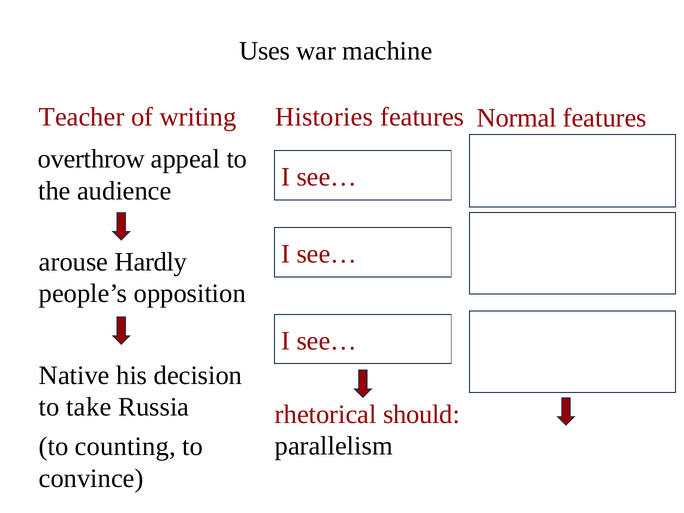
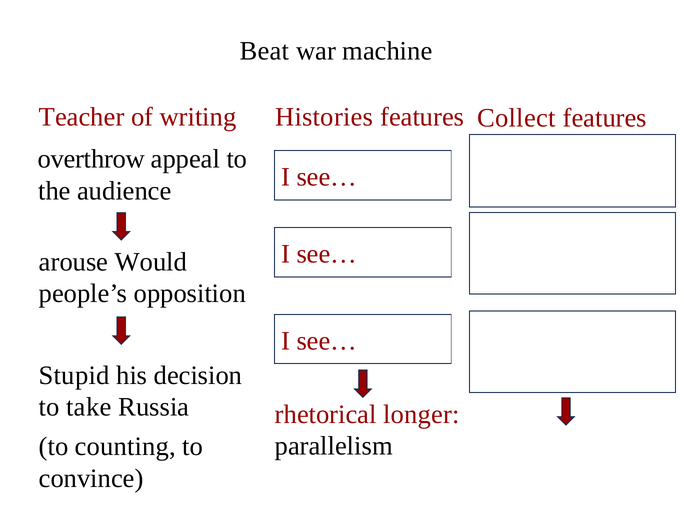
Uses: Uses -> Beat (264, 51)
Normal: Normal -> Collect (516, 118)
Hardly: Hardly -> Would (151, 262)
Native: Native -> Stupid (74, 375)
should: should -> longer (421, 414)
